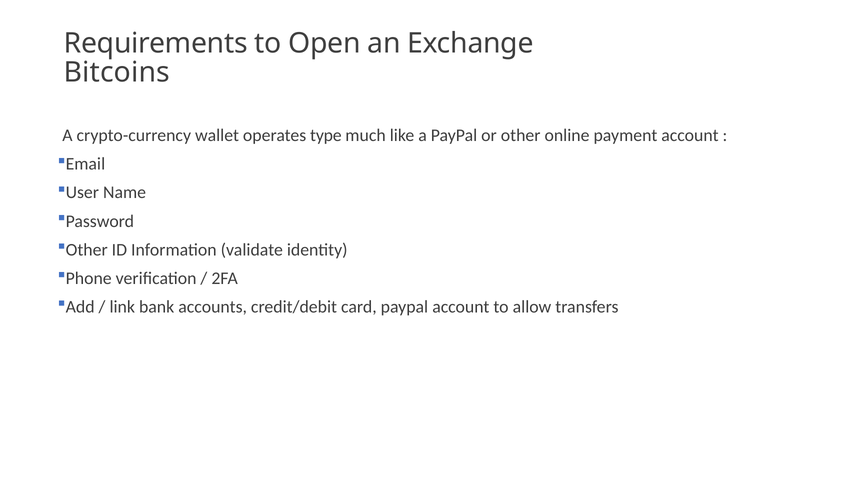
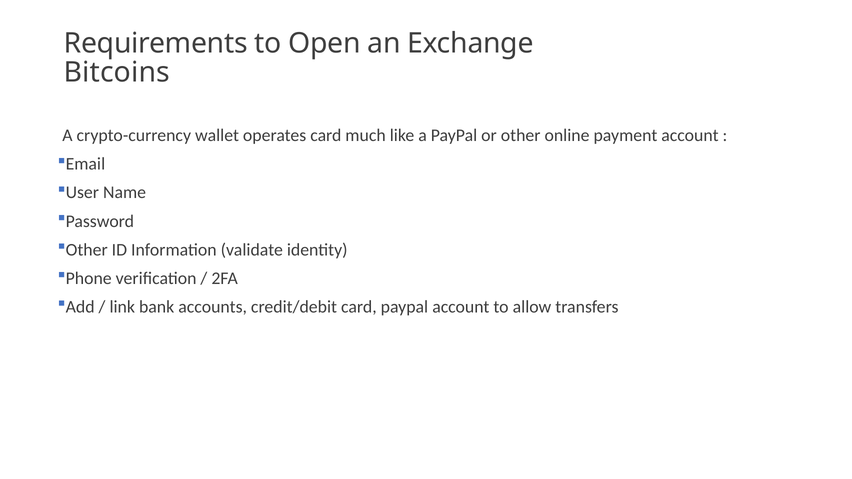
operates type: type -> card (326, 136)
